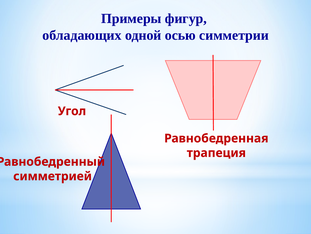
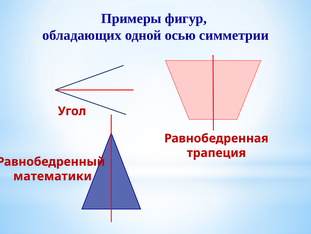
симметрией: симметрией -> математики (52, 176)
